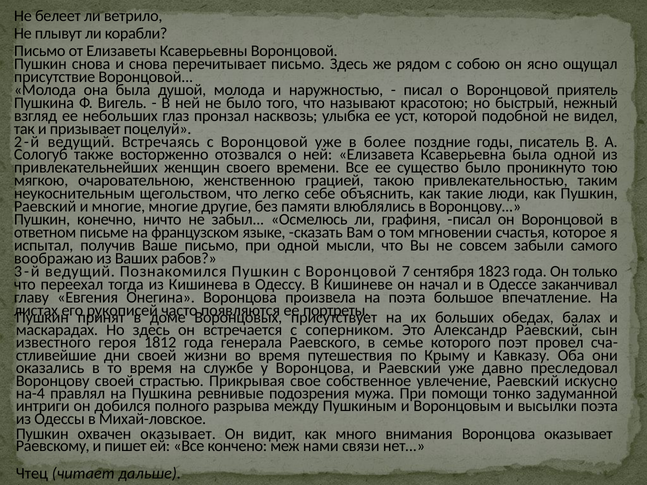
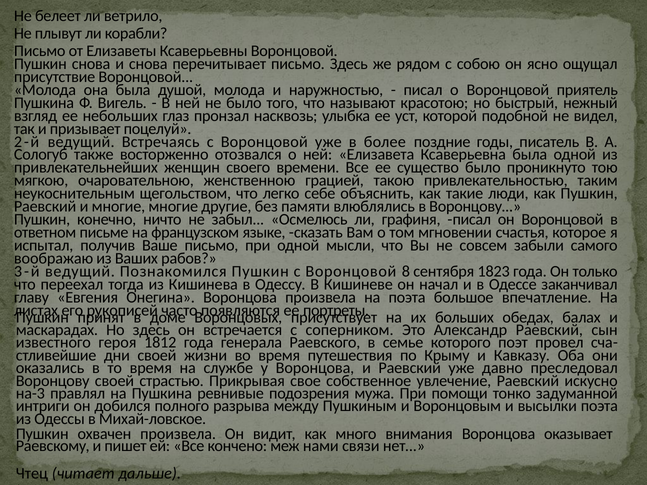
7: 7 -> 8 (406, 272)
на-4: на-4 -> на-3 (30, 394)
охвачен оказывает: оказывает -> произвела (178, 434)
